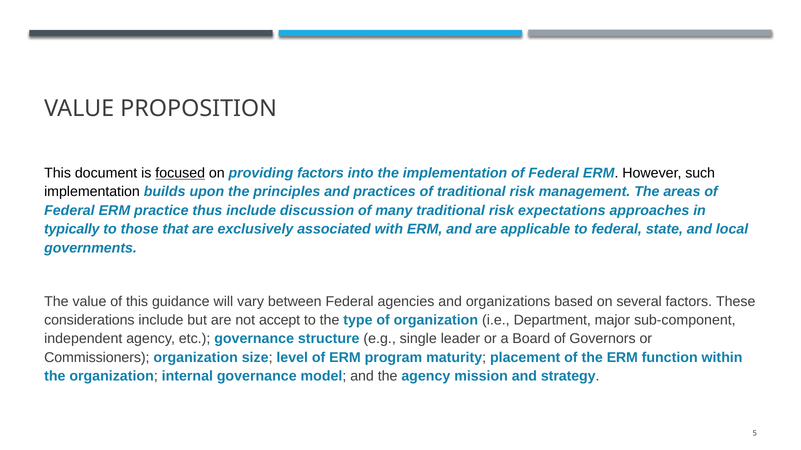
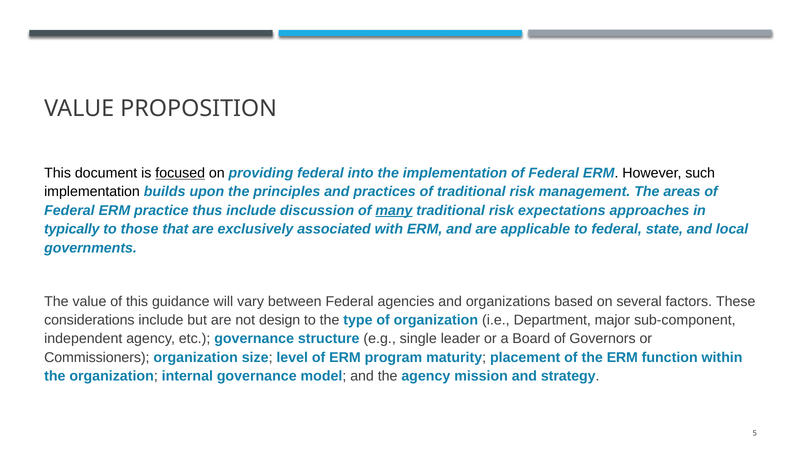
providing factors: factors -> federal (320, 173)
many underline: none -> present (394, 211)
accept: accept -> design (280, 320)
